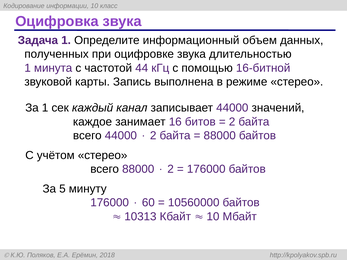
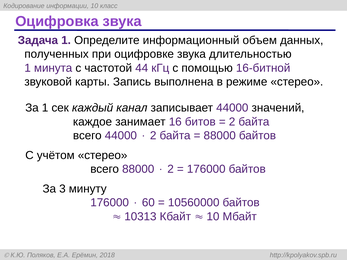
5: 5 -> 3 (62, 189)
